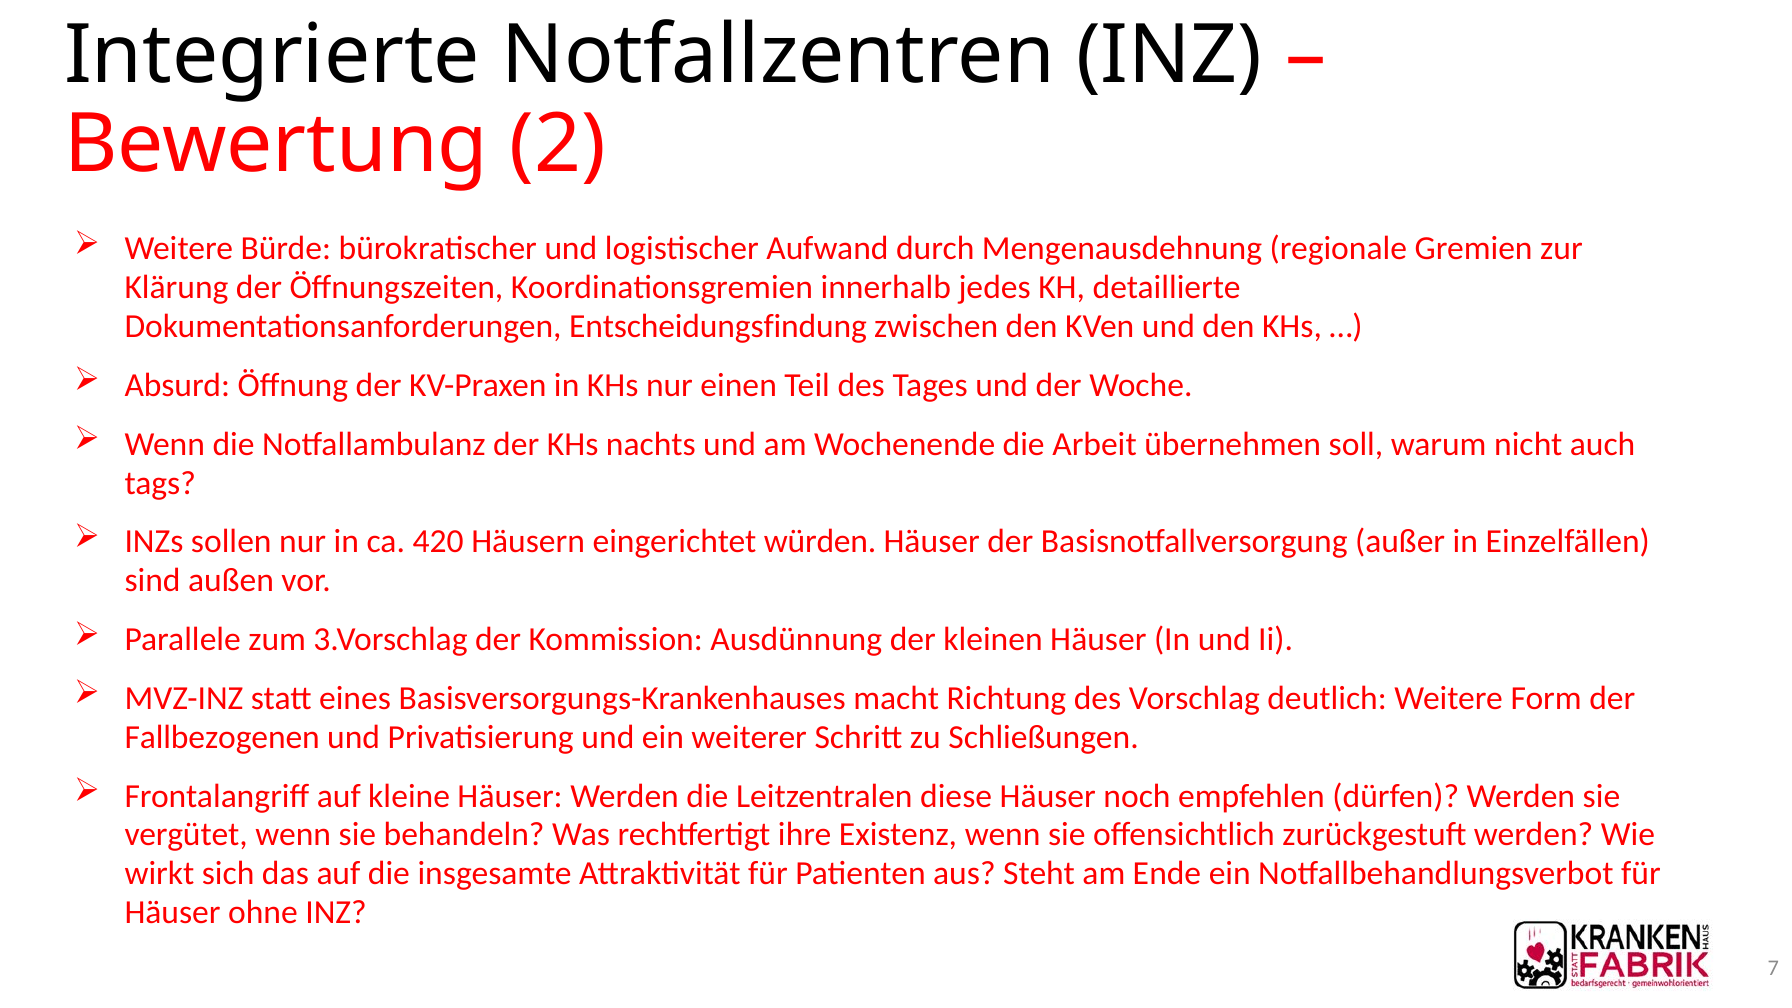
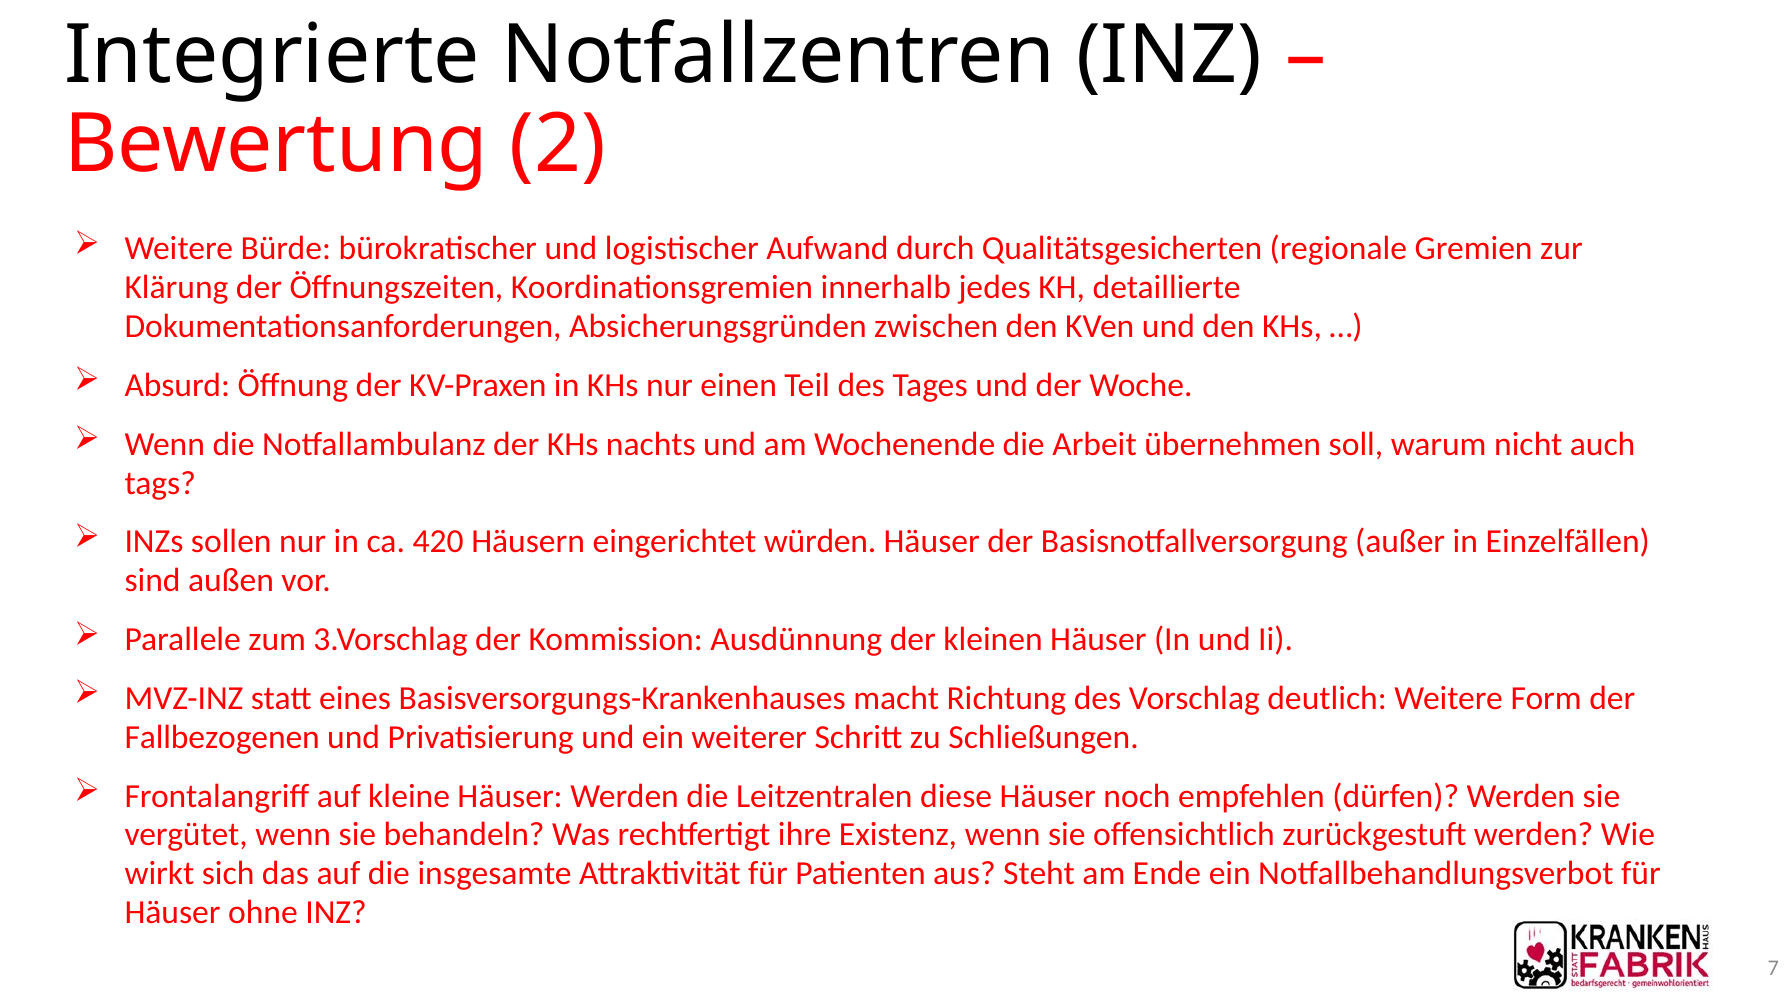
Mengenausdehnung: Mengenausdehnung -> Qualitätsgesicherten (1122, 249)
Entscheidungsfindung: Entscheidungsfindung -> Absicherungsgründen (718, 326)
